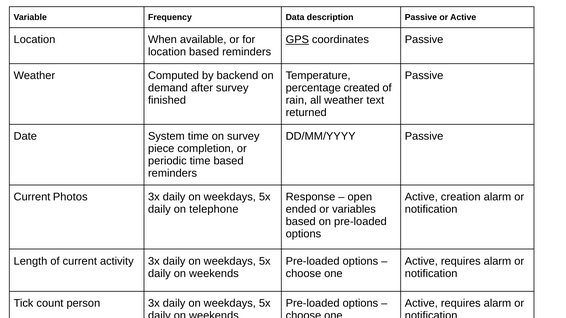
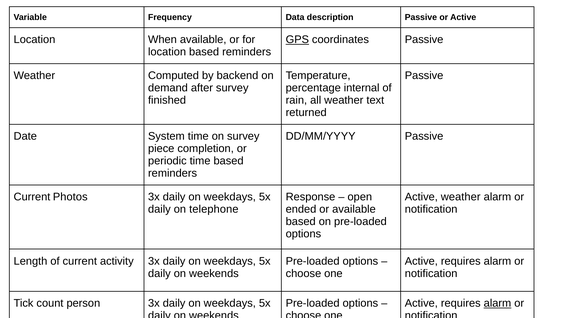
created: created -> internal (362, 88)
Active creation: creation -> weather (461, 197)
or variables: variables -> available (354, 210)
alarm underline: none -> present (497, 304)
